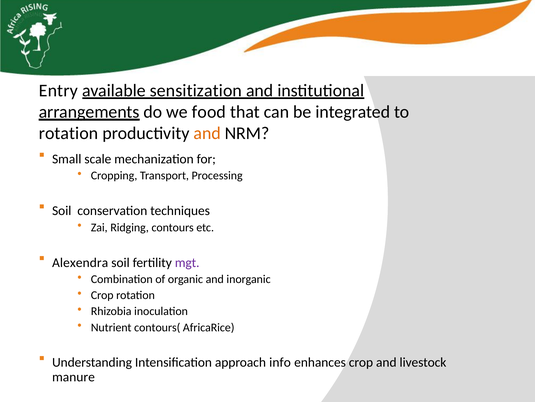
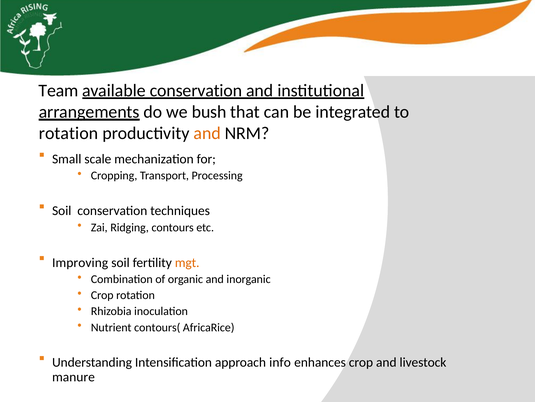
Entry: Entry -> Team (59, 90)
available sensitization: sensitization -> conservation (196, 90)
food: food -> bush (209, 112)
Alexendra: Alexendra -> Improving (80, 262)
mgt colour: purple -> orange (187, 262)
